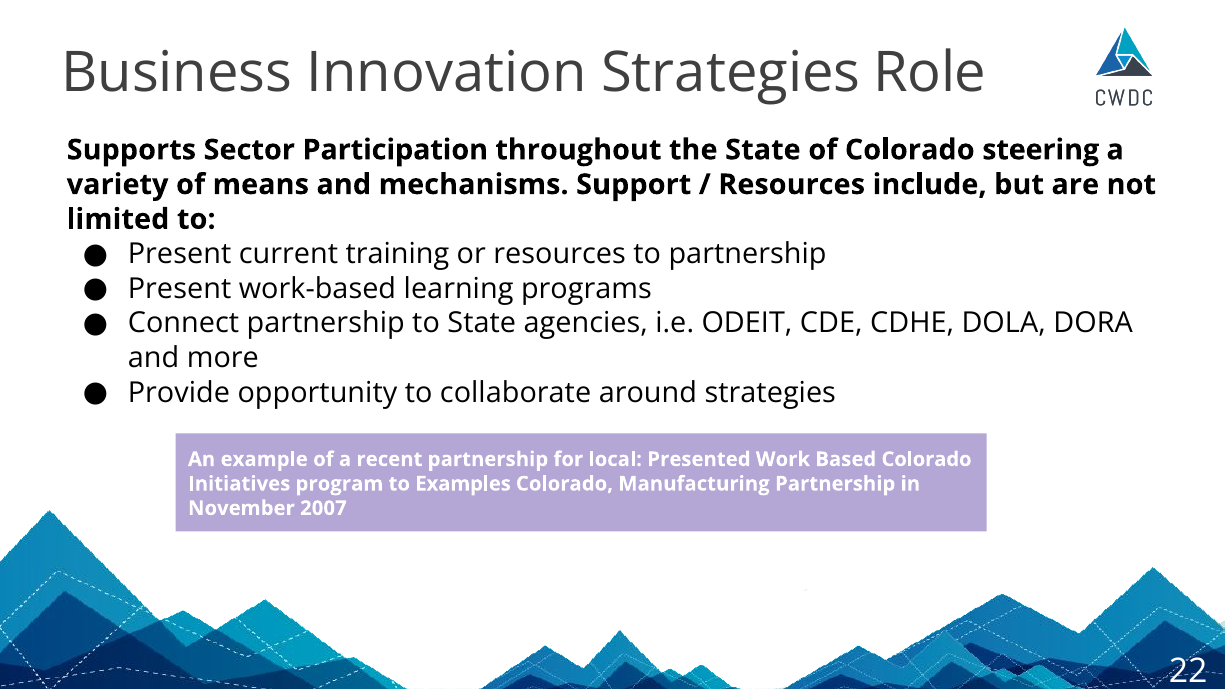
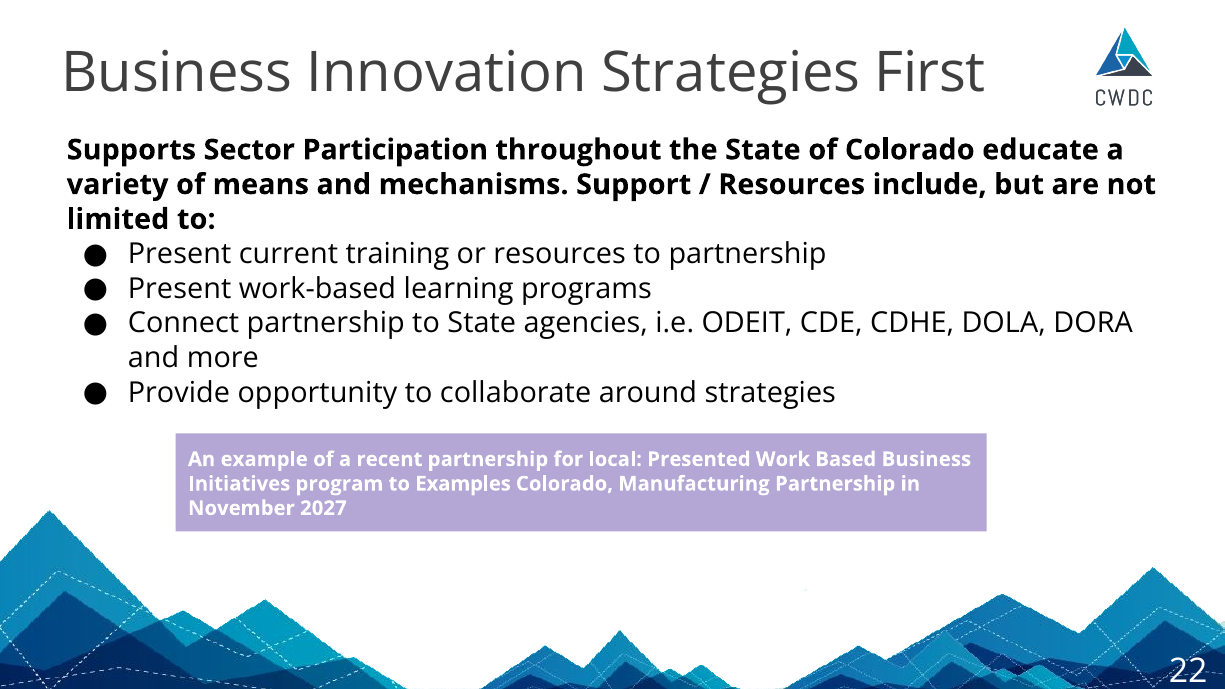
Role: Role -> First (930, 73)
steering: steering -> educate (1041, 150)
Based Colorado: Colorado -> Business (926, 459)
2007: 2007 -> 2027 (323, 508)
